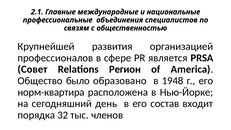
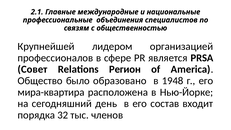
развития: развития -> лидером (112, 46)
норм-квартира: норм-квартира -> мира-квартира (51, 92)
